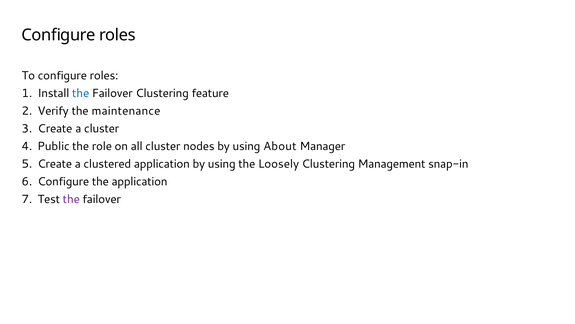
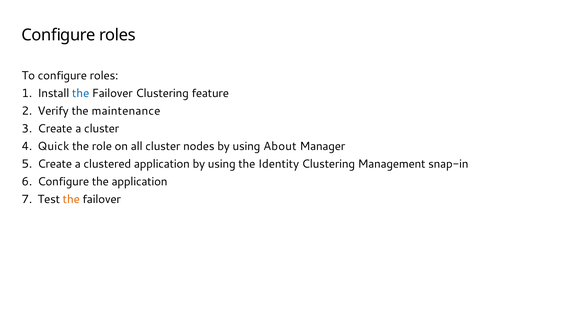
Public: Public -> Quick (53, 146)
Loosely: Loosely -> Identity (279, 164)
the colour: purple -> orange (71, 199)
